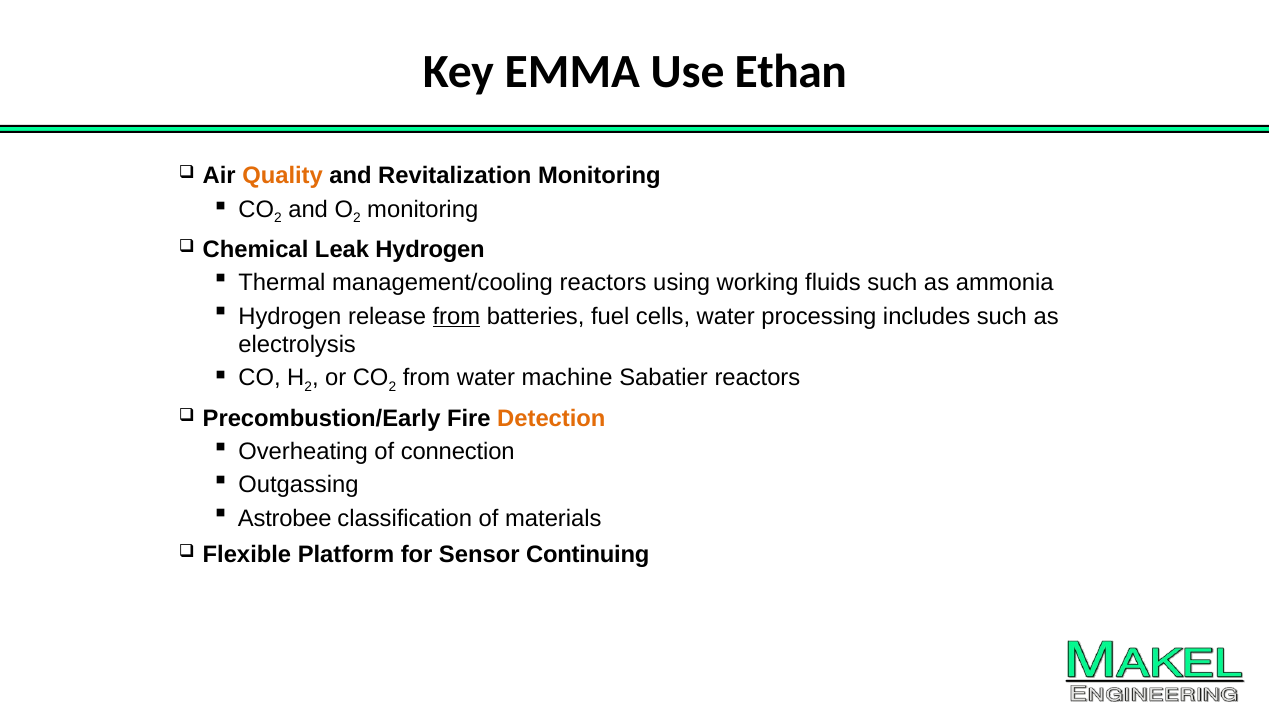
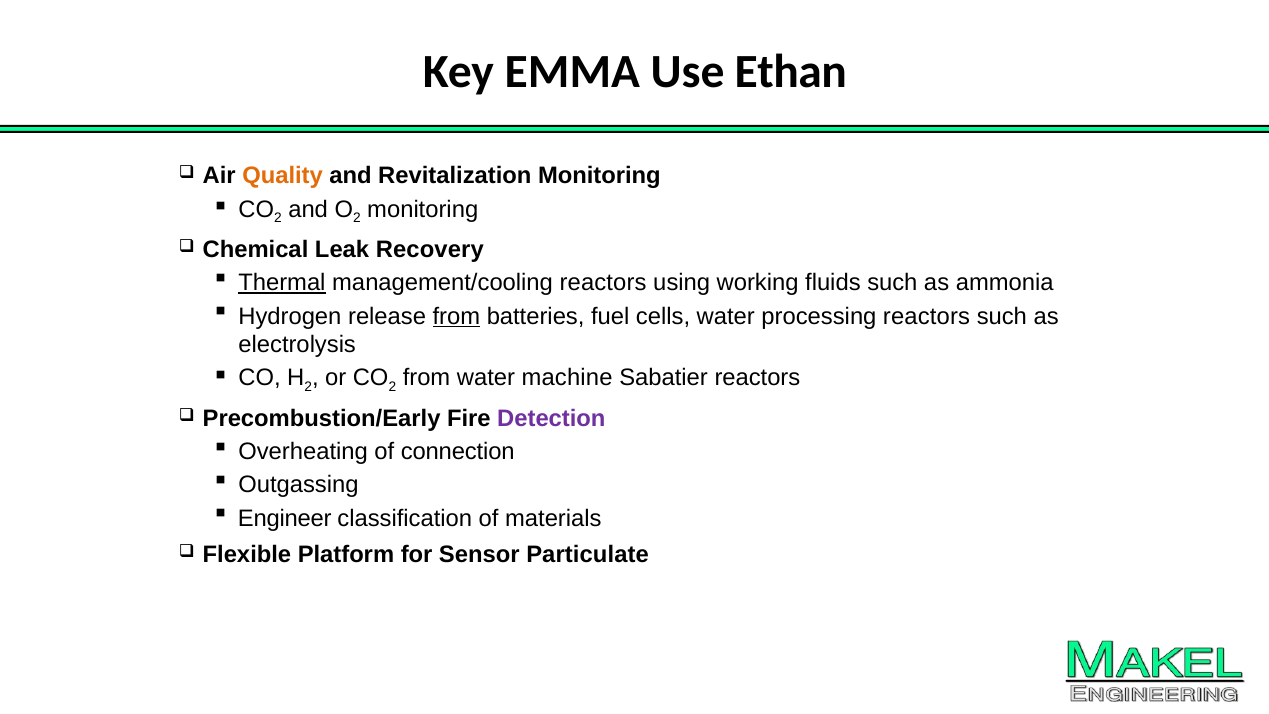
Leak Hydrogen: Hydrogen -> Recovery (430, 249)
Thermal underline: none -> present (282, 283)
processing includes: includes -> reactors (927, 316)
Detection colour: orange -> purple (551, 418)
Astrobee: Astrobee -> Engineer (285, 518)
Continuing: Continuing -> Particulate (588, 555)
